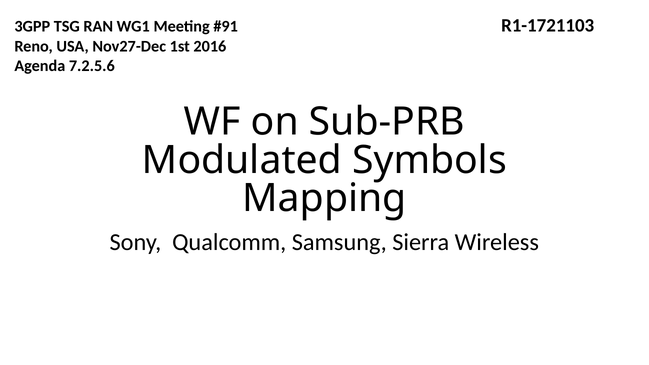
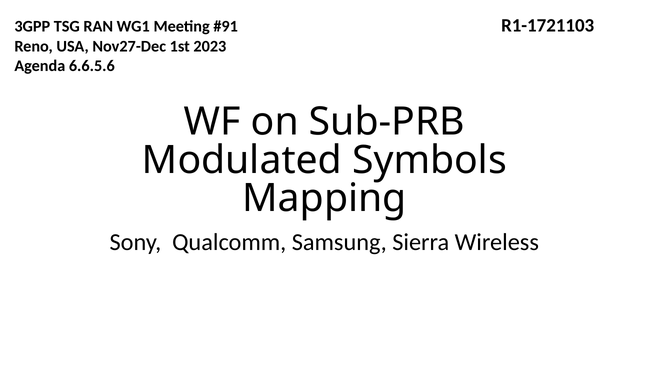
2016: 2016 -> 2023 (210, 47)
7.2.5.6: 7.2.5.6 -> 6.6.5.6 (92, 66)
